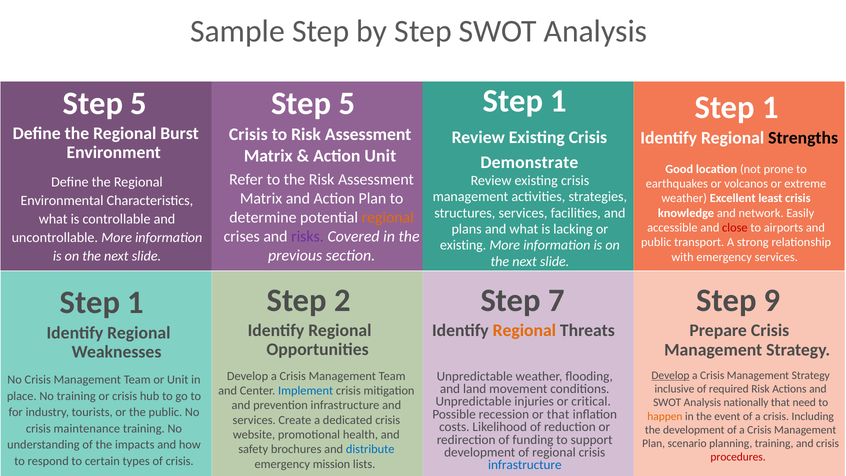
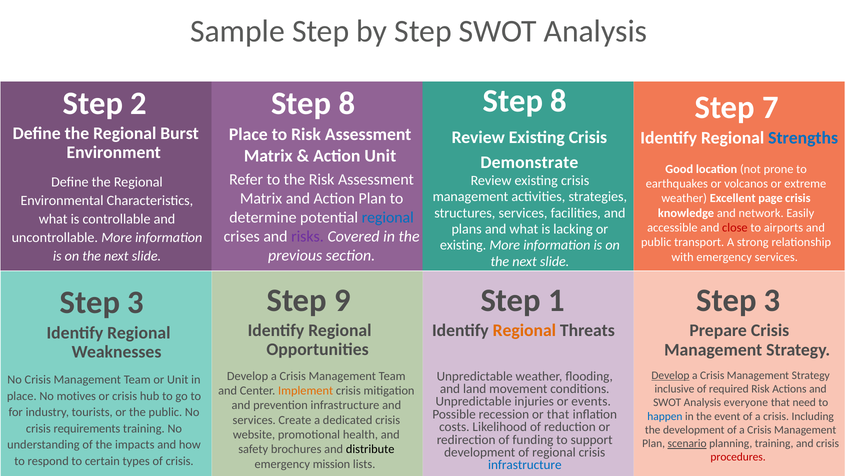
1: 1 -> 8 (559, 101)
5: 5 -> 2 (139, 103)
5: 5 -> 8 (347, 103)
1: 1 -> 7 (770, 108)
Crisis: Crisis -> Place (248, 135)
Strengths colour: black -> blue (803, 138)
least: least -> page (770, 198)
regional colour: orange -> blue (388, 217)
2: 2 -> 9 (342, 300)
7: 7 -> 1 (556, 300)
9: 9 -> 3 (772, 300)
1: 1 -> 3 (136, 302)
Implement colour: blue -> orange (306, 390)
No training: training -> motives (76, 396)
critical: critical -> events (591, 402)
nationally: nationally -> everyone (746, 403)
happen colour: orange -> blue (665, 416)
maintenance: maintenance -> requirements (87, 428)
scenario underline: none -> present (687, 443)
distribute colour: blue -> black (370, 449)
